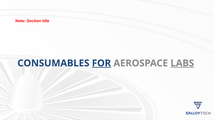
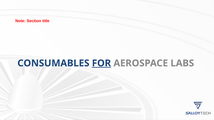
LABS underline: present -> none (182, 63)
